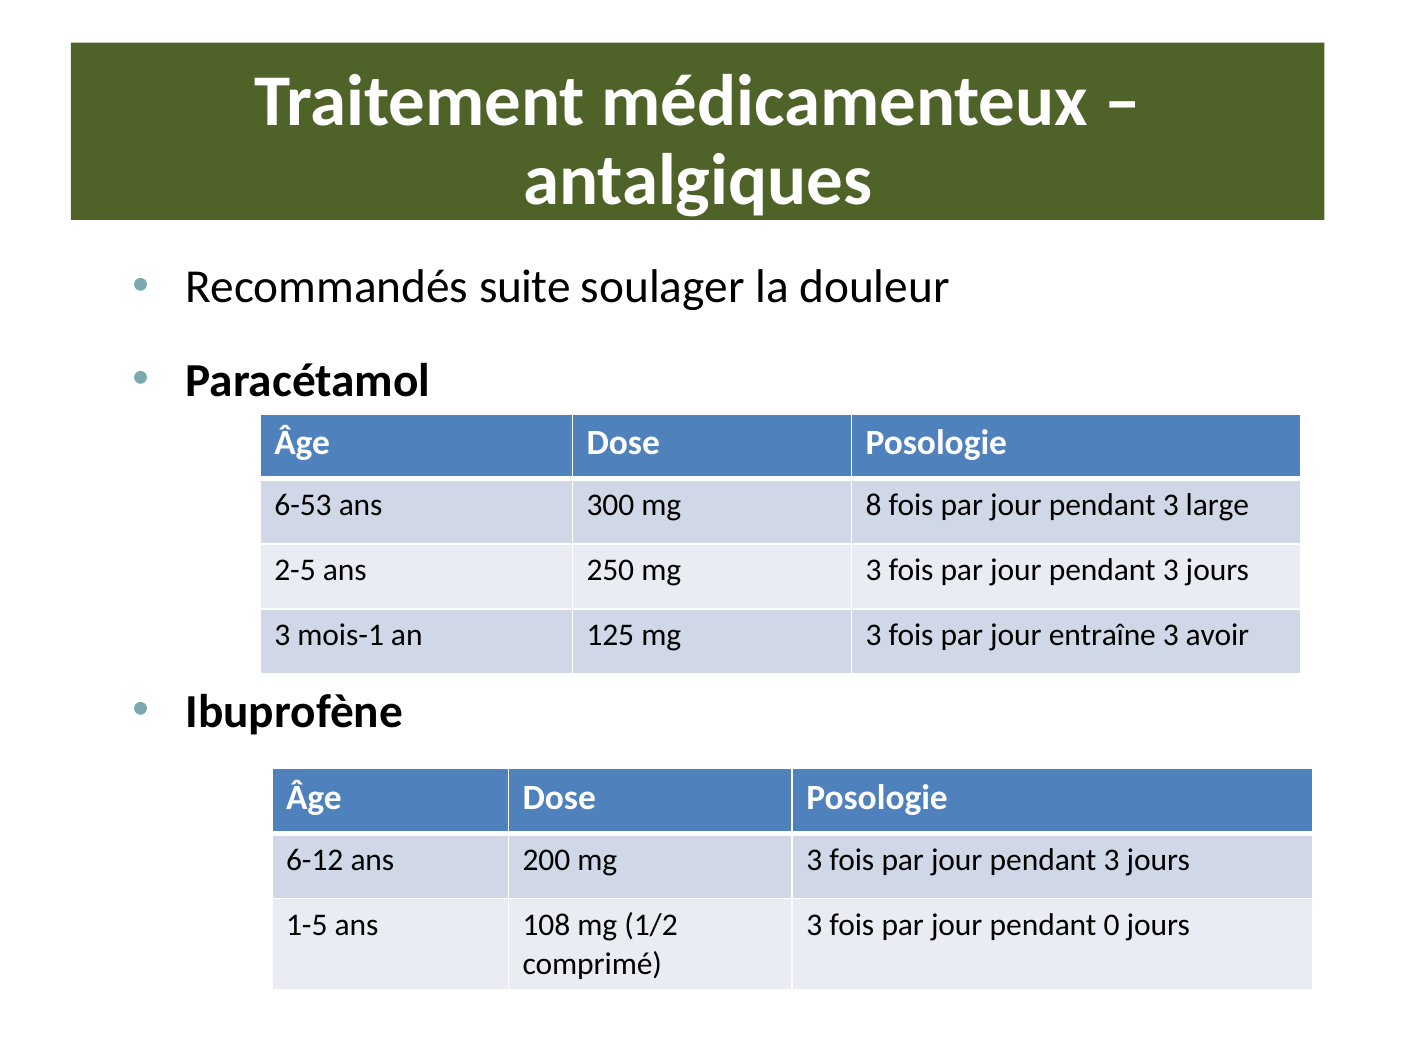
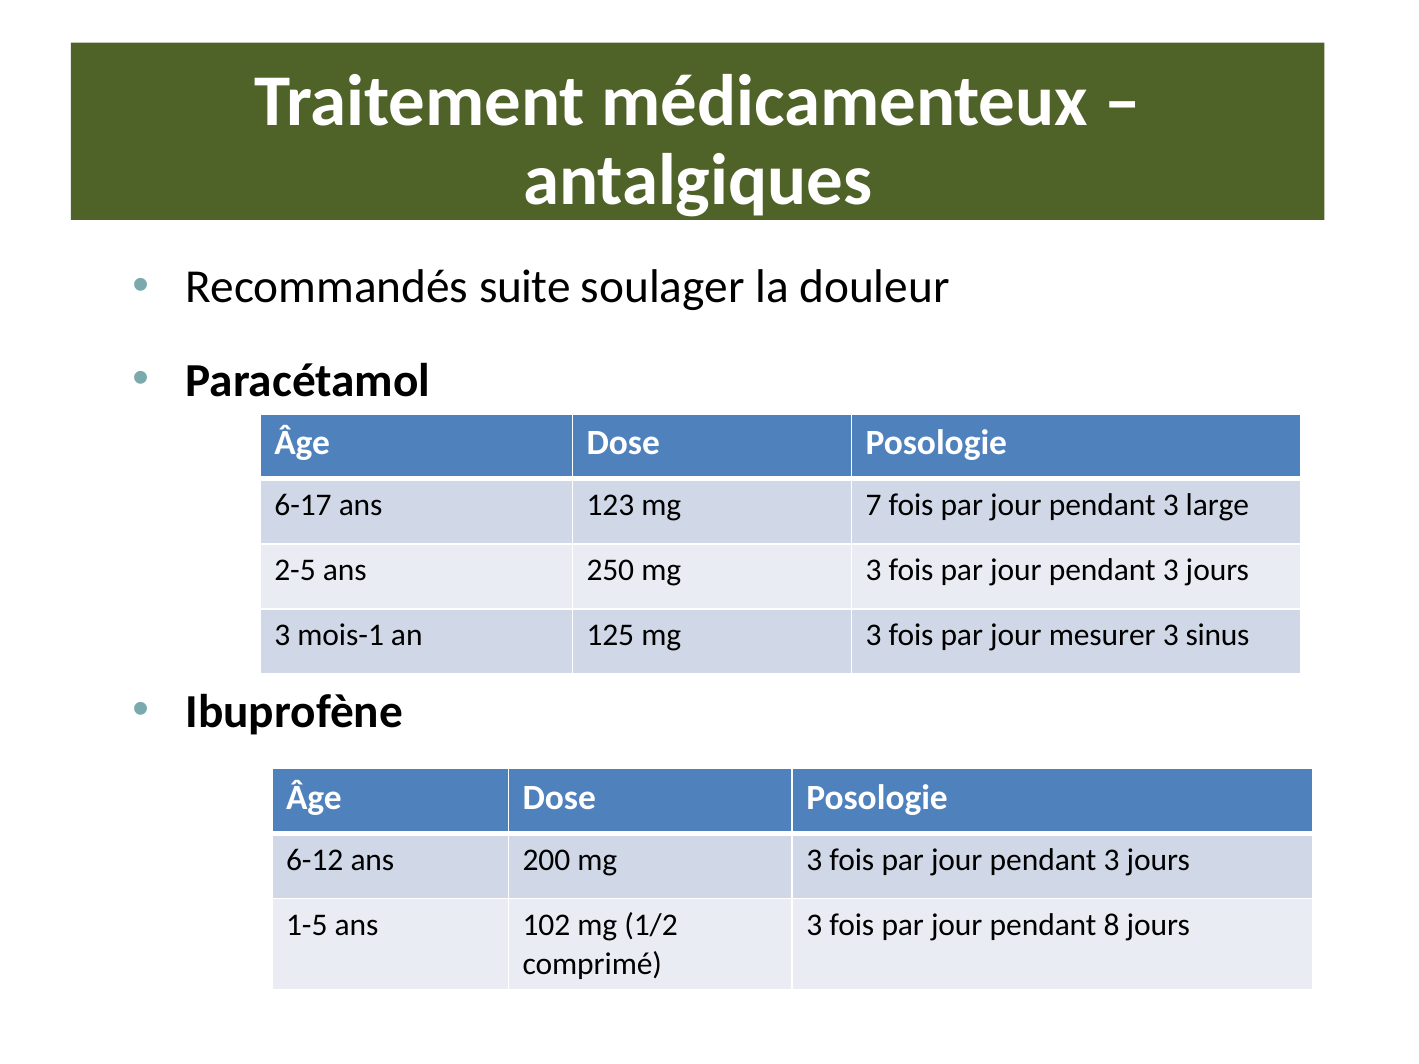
6-53: 6-53 -> 6-17 (303, 506)
300: 300 -> 123 (610, 506)
8: 8 -> 7 (874, 506)
entraîne: entraîne -> mesurer (1102, 636)
avoir: avoir -> sinus (1218, 636)
108: 108 -> 102 (546, 925)
0: 0 -> 8 (1112, 925)
